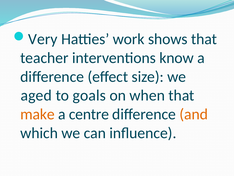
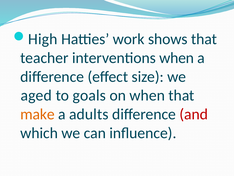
Very: Very -> High (43, 39)
interventions know: know -> when (177, 58)
centre: centre -> adults (89, 114)
and colour: orange -> red (194, 114)
